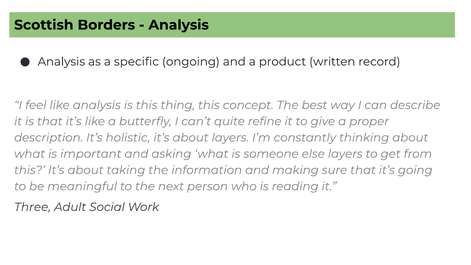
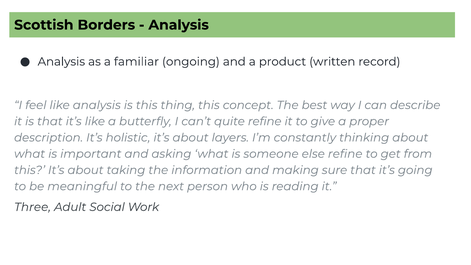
specific: specific -> familiar (136, 62)
else layers: layers -> refine (345, 154)
